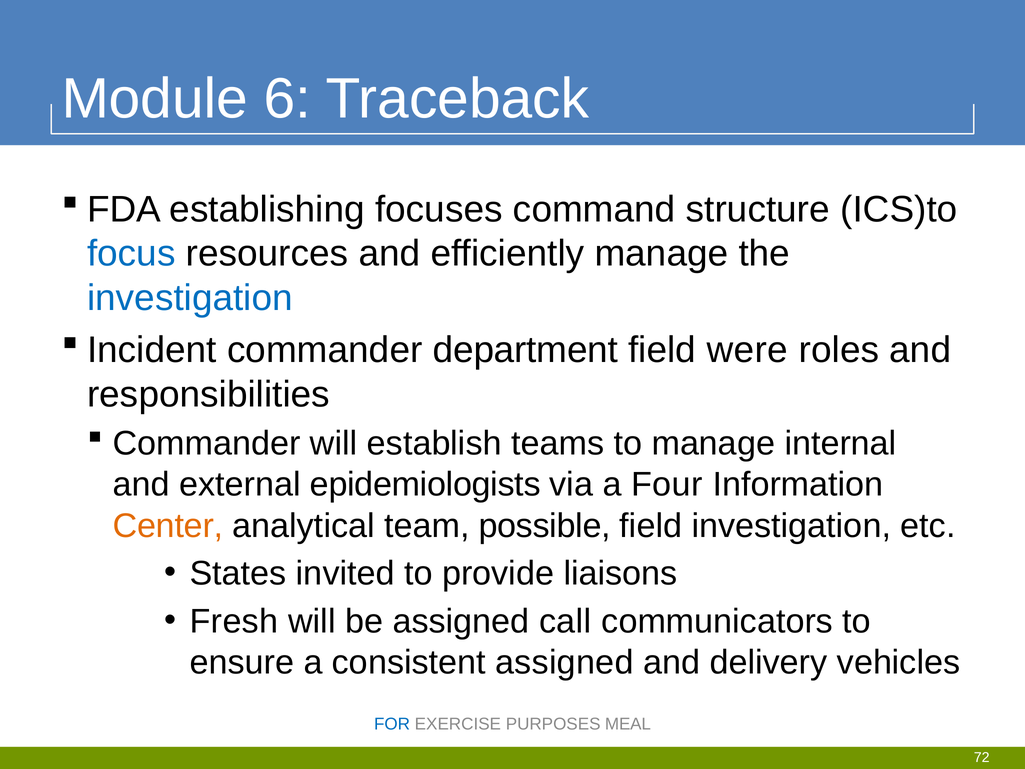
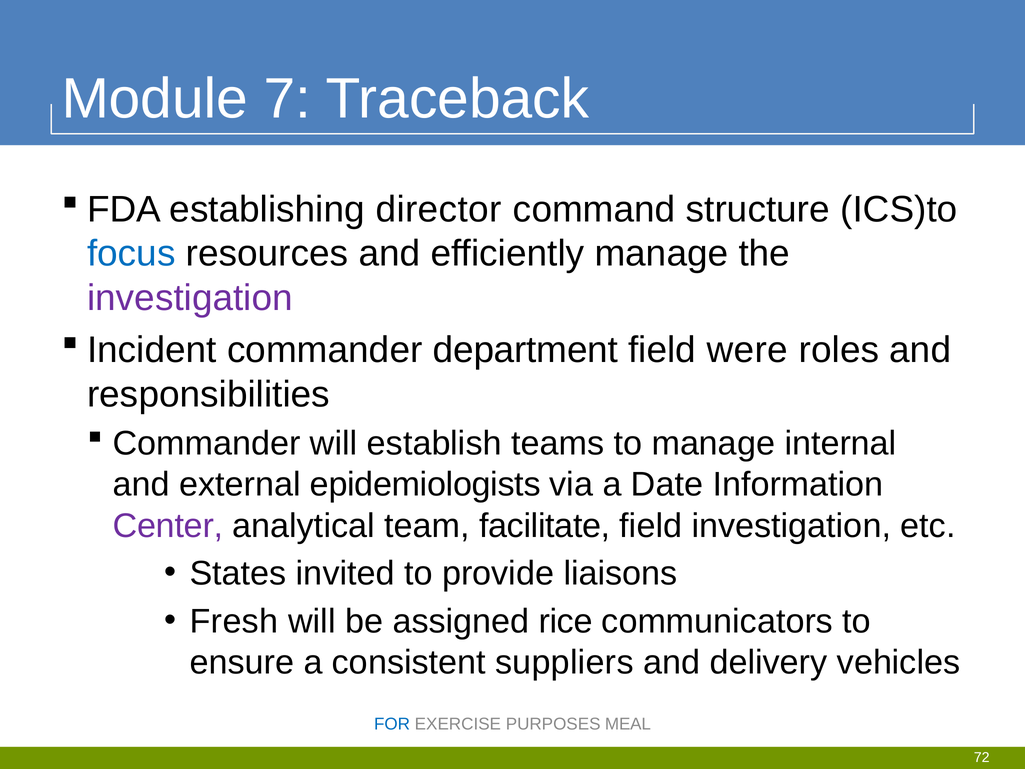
6: 6 -> 7 (287, 99)
focuses: focuses -> director (439, 209)
investigation colour: blue -> purple (190, 298)
Four: Four -> Date (667, 485)
Center colour: orange -> purple (168, 526)
possible: possible -> facilitate (545, 526)
call: call -> rice (566, 621)
consistent assigned: assigned -> suppliers (564, 662)
